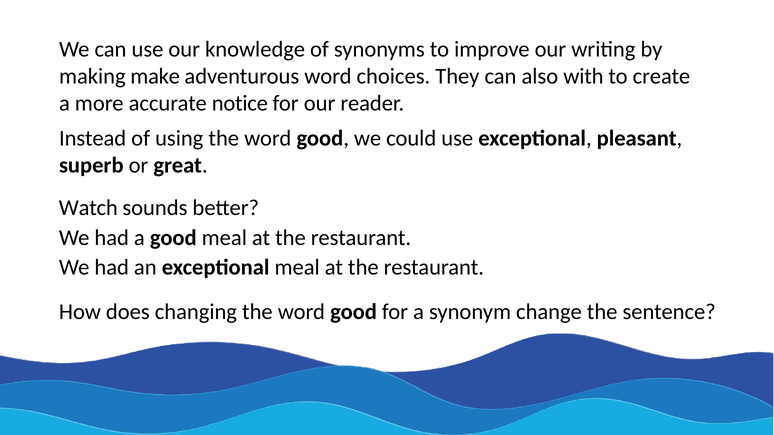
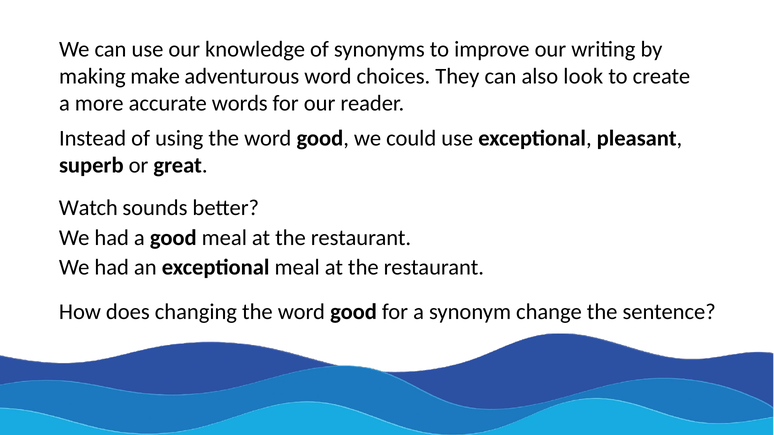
with: with -> look (583, 76)
notice: notice -> words (240, 103)
